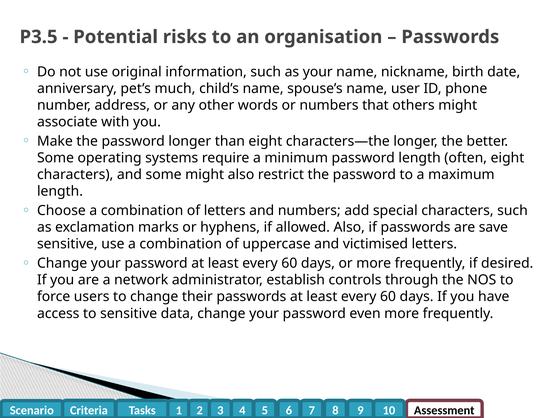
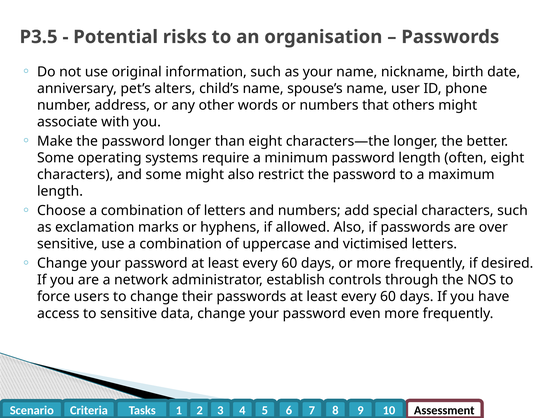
much: much -> alters (175, 89)
save: save -> over (493, 228)
